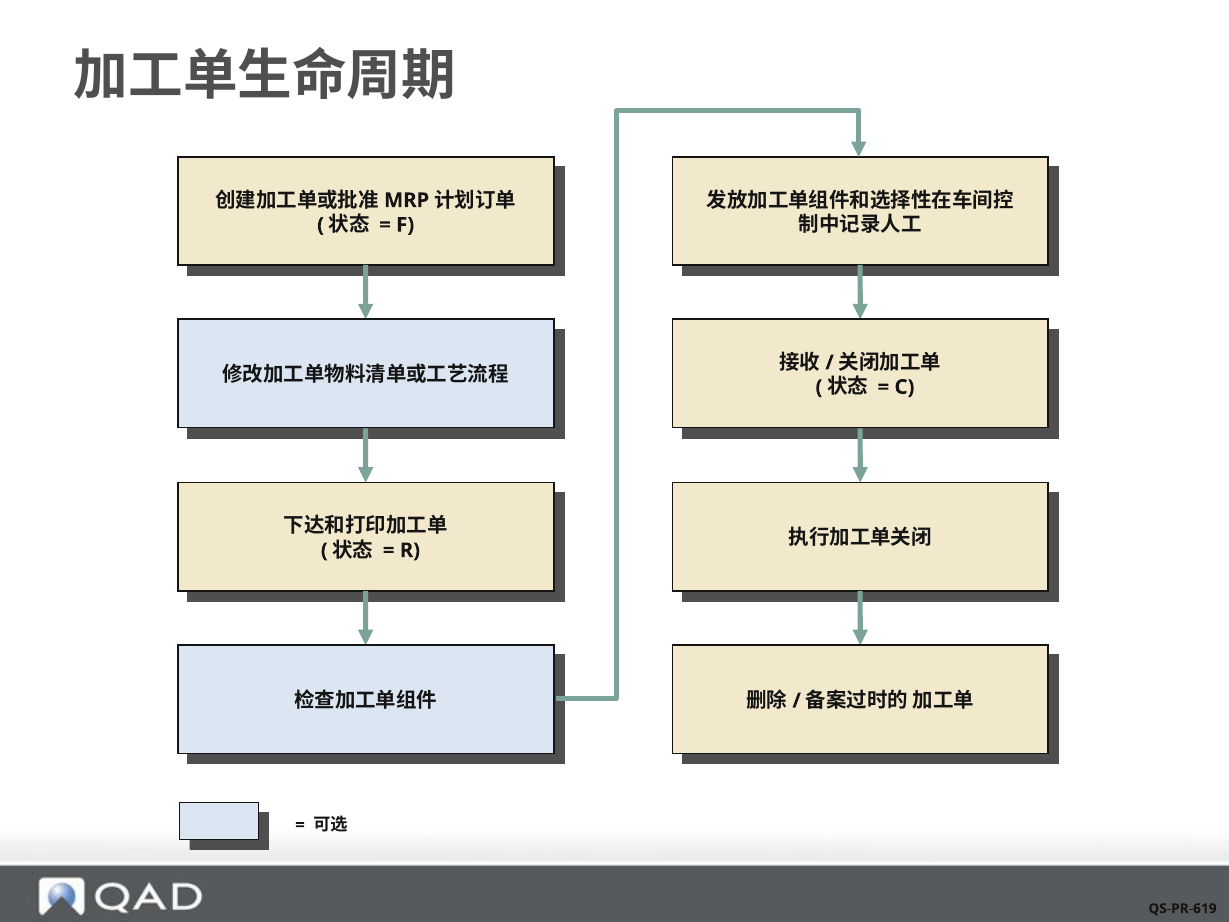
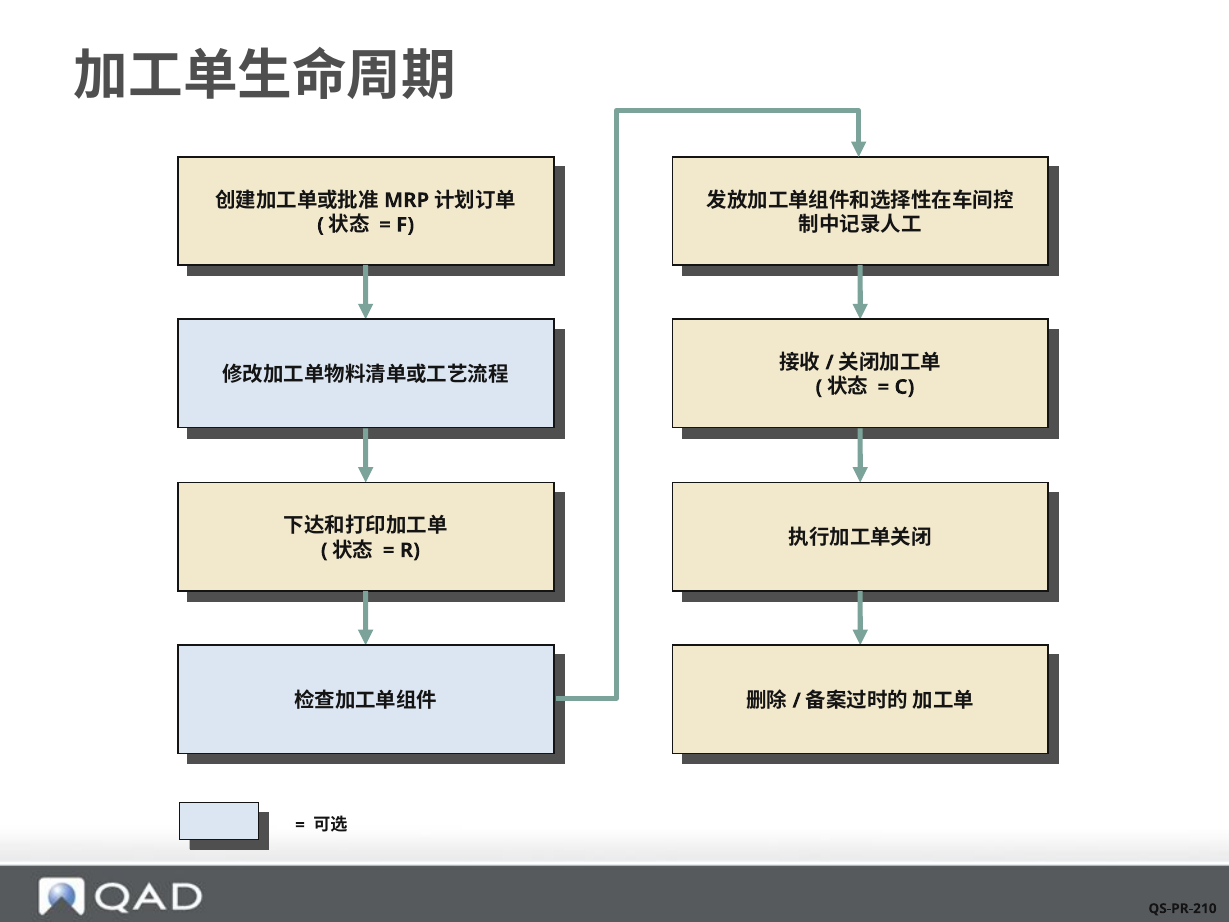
QS-PR-619: QS-PR-619 -> QS-PR-210 (1183, 908)
